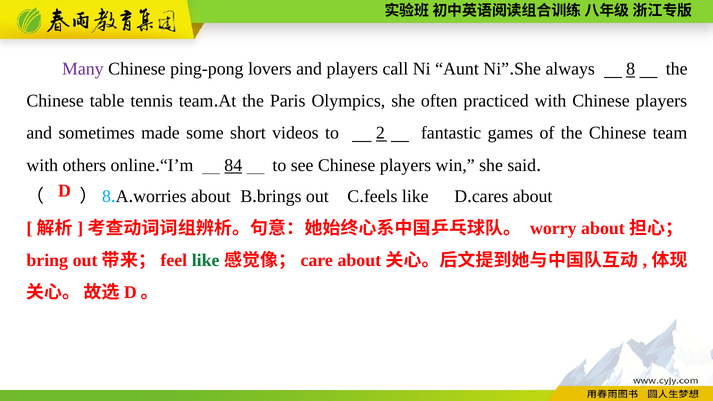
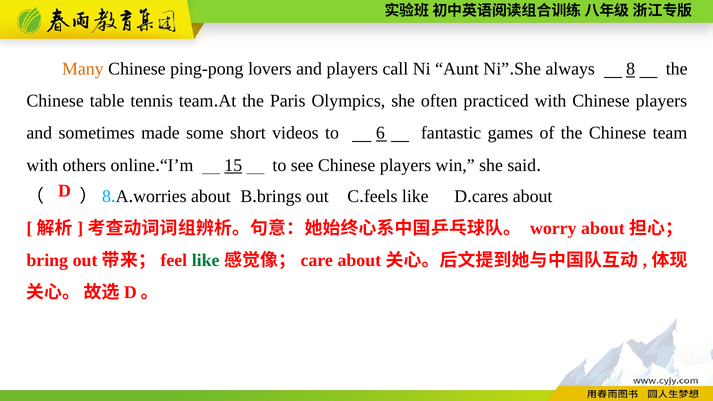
Many colour: purple -> orange (83, 69)
2: 2 -> 6 (380, 133)
84: 84 -> 15 (233, 165)
